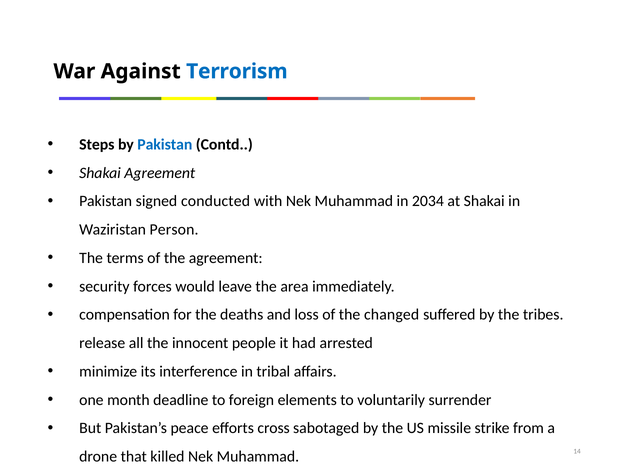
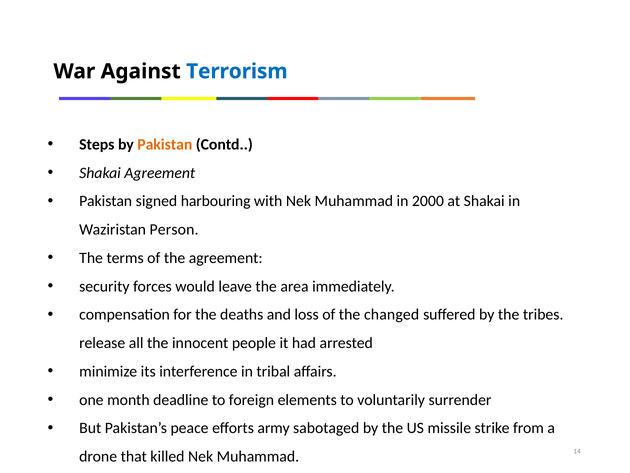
Pakistan colour: blue -> orange (165, 144)
conducted: conducted -> harbouring (216, 201)
2034: 2034 -> 2000 (428, 201)
cross: cross -> army (274, 428)
